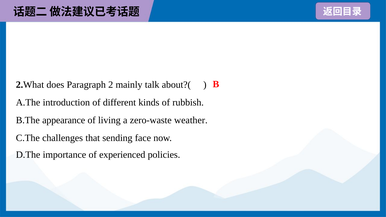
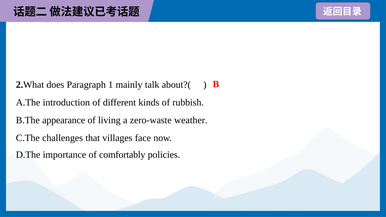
2: 2 -> 1 (111, 85)
sending: sending -> villages (117, 138)
experienced: experienced -> comfortably (122, 155)
